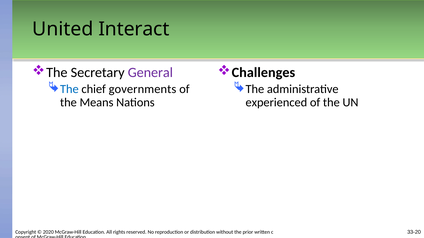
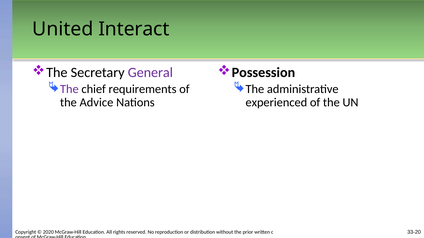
Challenges: Challenges -> Possession (263, 73)
The colour: blue -> purple (69, 89)
governments: governments -> requirements (143, 89)
Means: Means -> Advice (96, 103)
